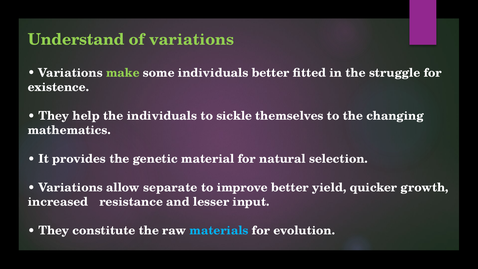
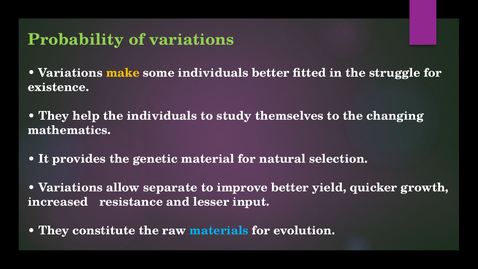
Understand: Understand -> Probability (76, 40)
make colour: light green -> yellow (123, 73)
sickle: sickle -> study (234, 116)
